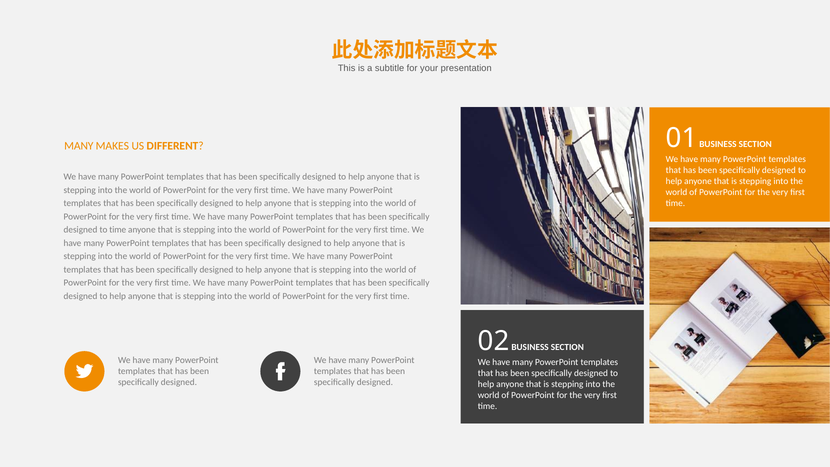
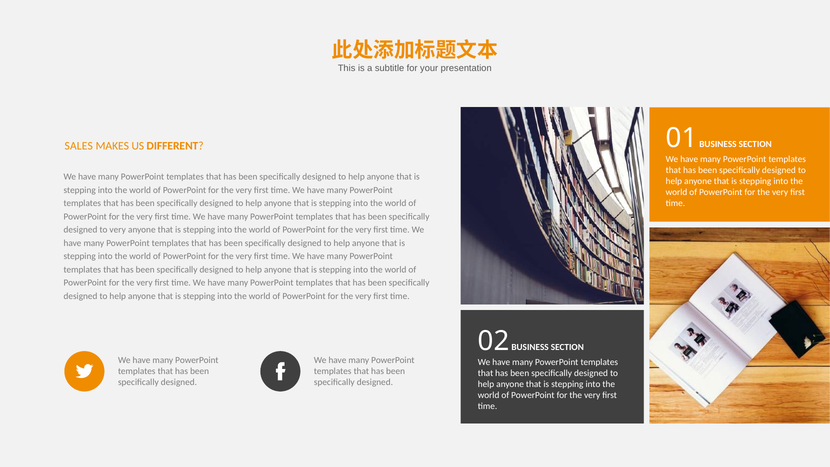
MANY: MANY -> SALES (79, 146)
to time: time -> very (118, 230)
